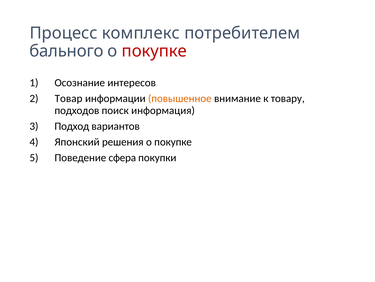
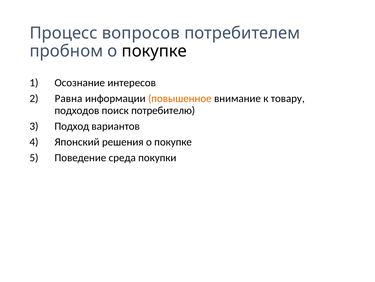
комплекс: комплекс -> вопросов (141, 33)
бального: бального -> пробном (66, 51)
покупке colour: red -> black (154, 51)
Товар: Товар -> Равна (69, 98)
информация: информация -> потребителю (163, 110)
сфера: сфера -> среда (122, 157)
